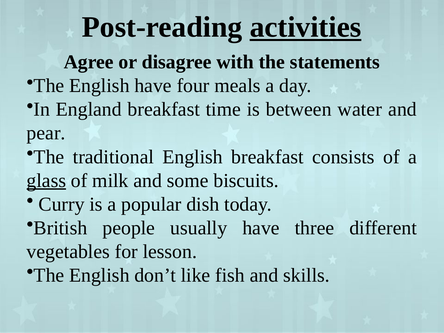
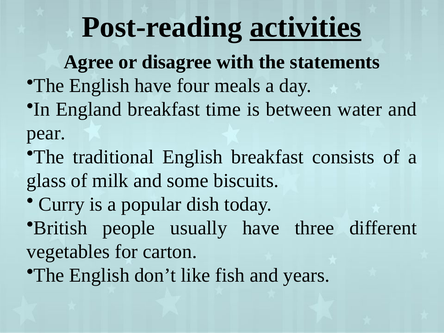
glass underline: present -> none (46, 181)
lesson: lesson -> carton (170, 252)
skills: skills -> years (306, 275)
